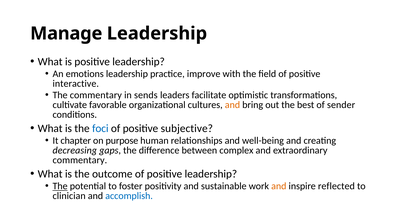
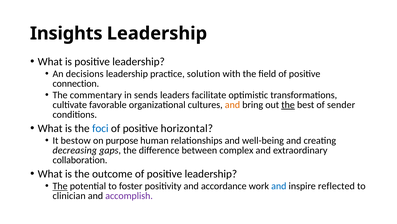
Manage: Manage -> Insights (66, 33)
emotions: emotions -> decisions (85, 74)
improve: improve -> solution (204, 74)
interactive: interactive -> connection (76, 83)
the underline: none -> present (288, 104)
subjective: subjective -> horizontal (187, 128)
chapter: chapter -> bestow (76, 140)
commentary: commentary -> collaboration (80, 160)
sustainable: sustainable -> accordance (224, 186)
and colour: orange -> blue (279, 186)
accomplish colour: blue -> purple (129, 195)
